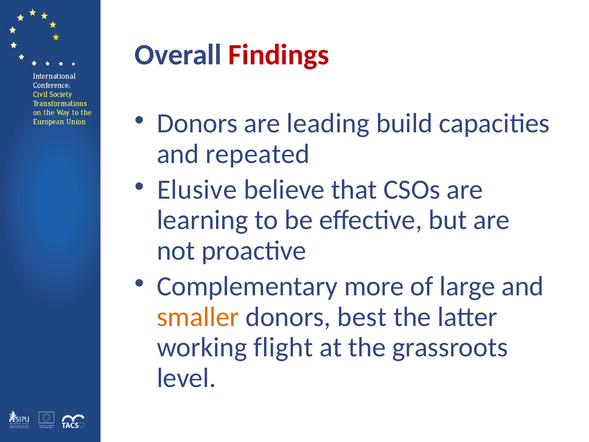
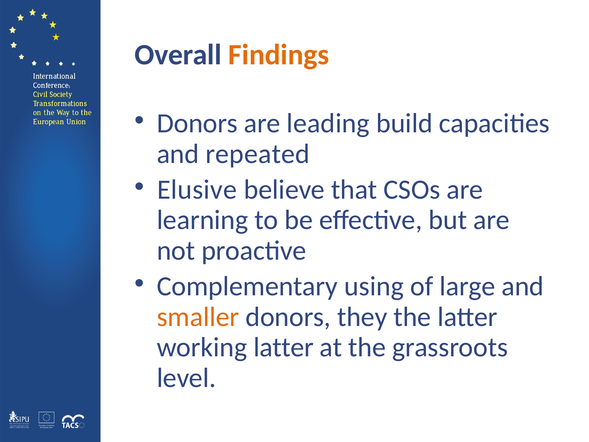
Findings colour: red -> orange (279, 55)
more: more -> using (374, 286)
best: best -> they (362, 317)
working flight: flight -> latter (284, 347)
